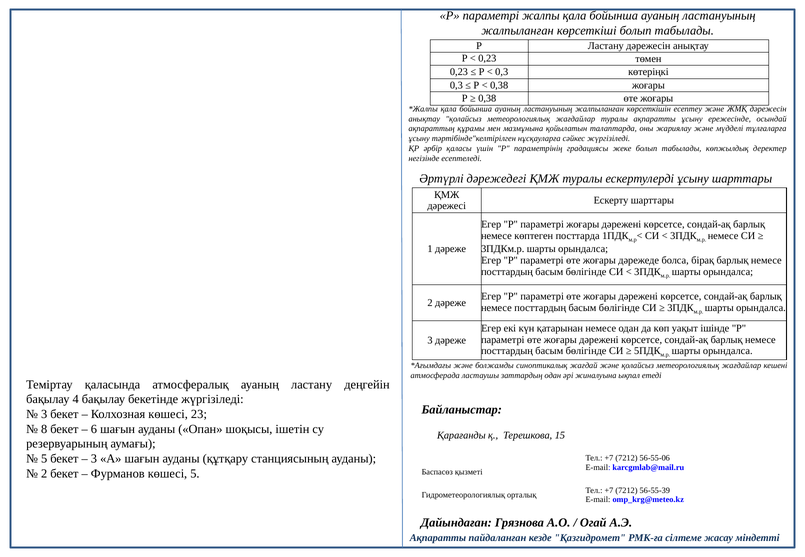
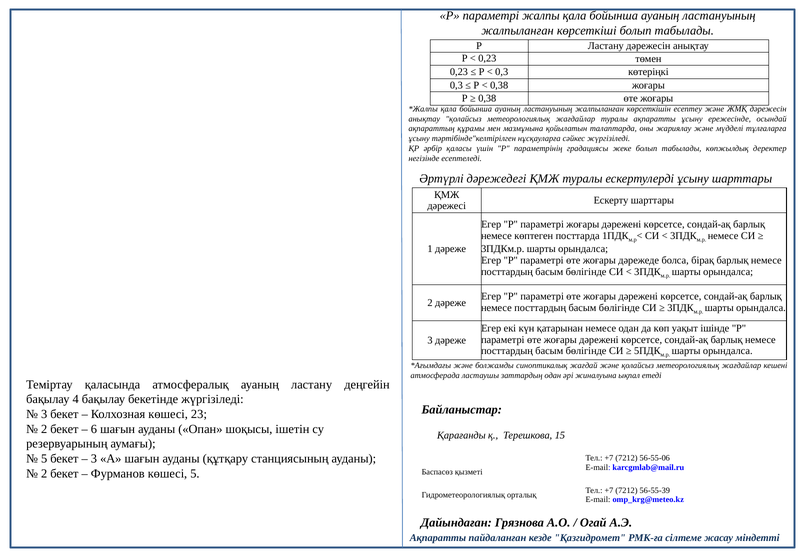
8: 8 -> 2 (44, 429)
